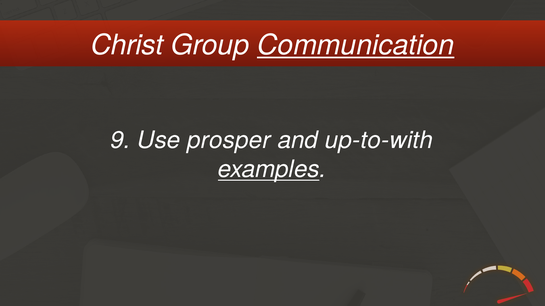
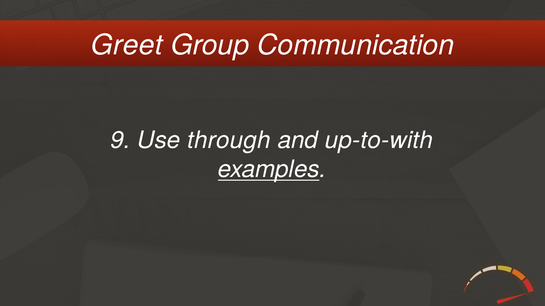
Christ: Christ -> Greet (127, 45)
Communication underline: present -> none (356, 45)
prosper: prosper -> through (229, 140)
